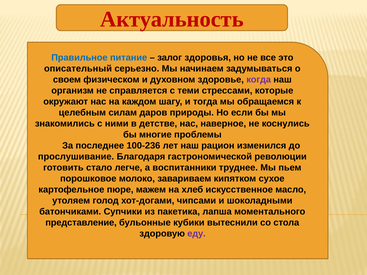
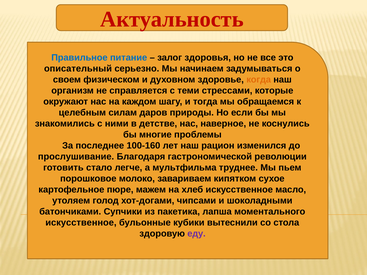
когда colour: purple -> orange (259, 80)
100-236: 100-236 -> 100-160 (143, 146)
воспитанники: воспитанники -> мультфильма (184, 168)
представление: представление -> искусственное (81, 223)
